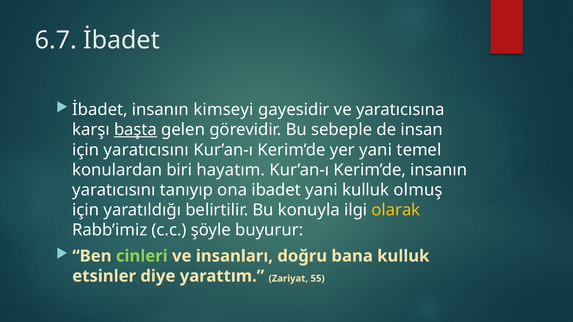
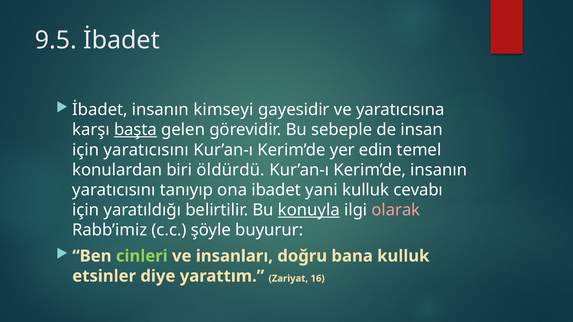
6.7: 6.7 -> 9.5 (56, 40)
yer yani: yani -> edin (376, 150)
hayatım: hayatım -> öldürdü (231, 170)
olmuş: olmuş -> cevabı (418, 190)
konuyla underline: none -> present (309, 210)
olarak colour: yellow -> pink (396, 210)
55: 55 -> 16 (318, 279)
